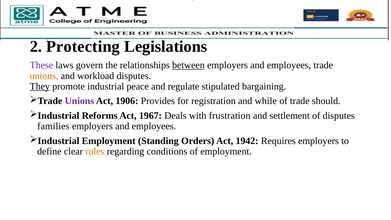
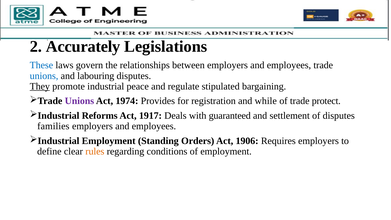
Protecting: Protecting -> Accurately (83, 46)
These colour: purple -> blue (41, 65)
between underline: present -> none (188, 65)
unions colour: orange -> blue (44, 76)
workload: workload -> labouring (96, 76)
1906: 1906 -> 1974 (127, 101)
should: should -> protect (326, 101)
1967: 1967 -> 1917 (150, 116)
frustration: frustration -> guaranteed (230, 116)
1942: 1942 -> 1906 (247, 141)
